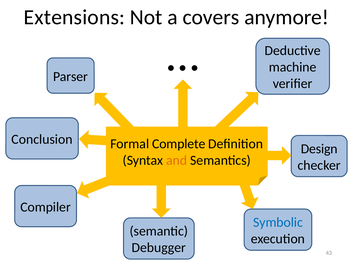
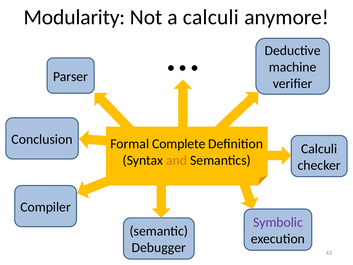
Extensions: Extensions -> Modularity (74, 17)
a covers: covers -> calculi (211, 17)
Design: Design -> Calculi (319, 149)
Symbolic colour: blue -> purple (278, 222)
